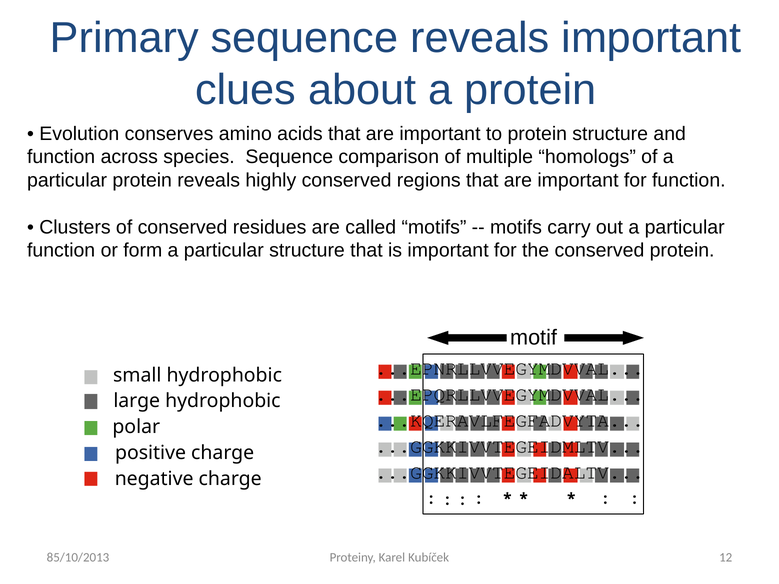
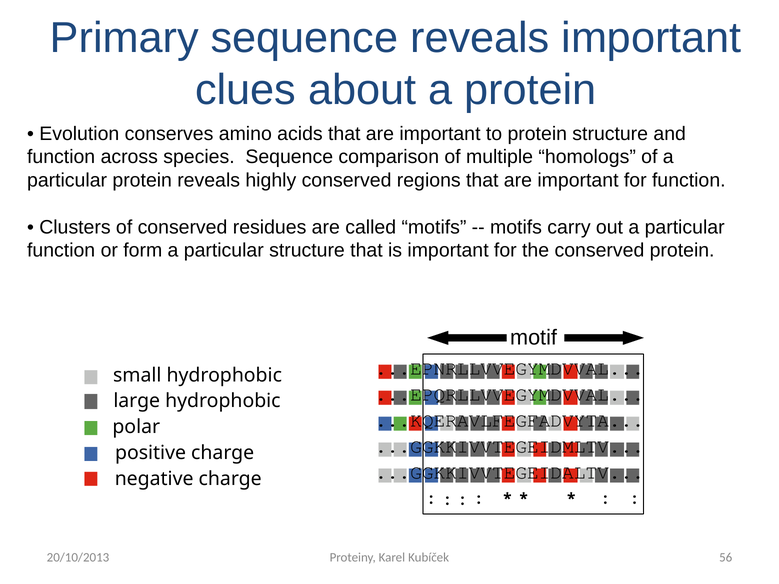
12: 12 -> 56 (726, 558)
85/10/2013: 85/10/2013 -> 20/10/2013 (78, 558)
